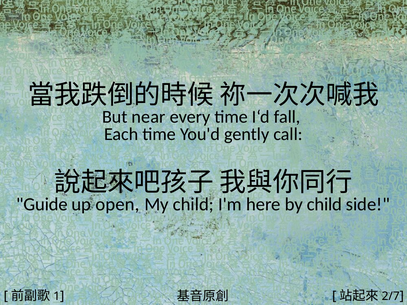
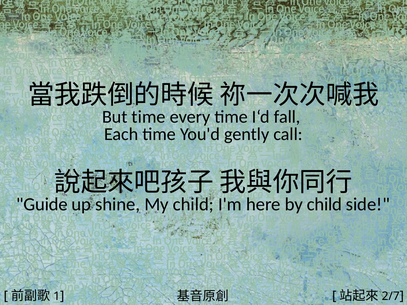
But near: near -> time (149, 117)
open: open -> shine (118, 204)
